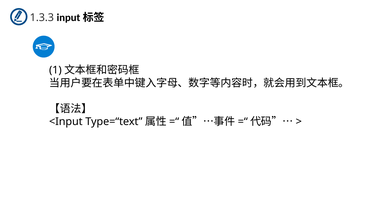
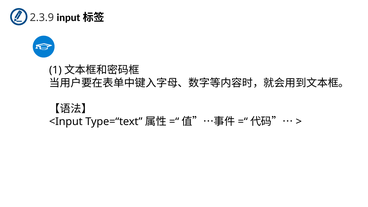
1.3.3: 1.3.3 -> 2.3.9 (42, 18)
